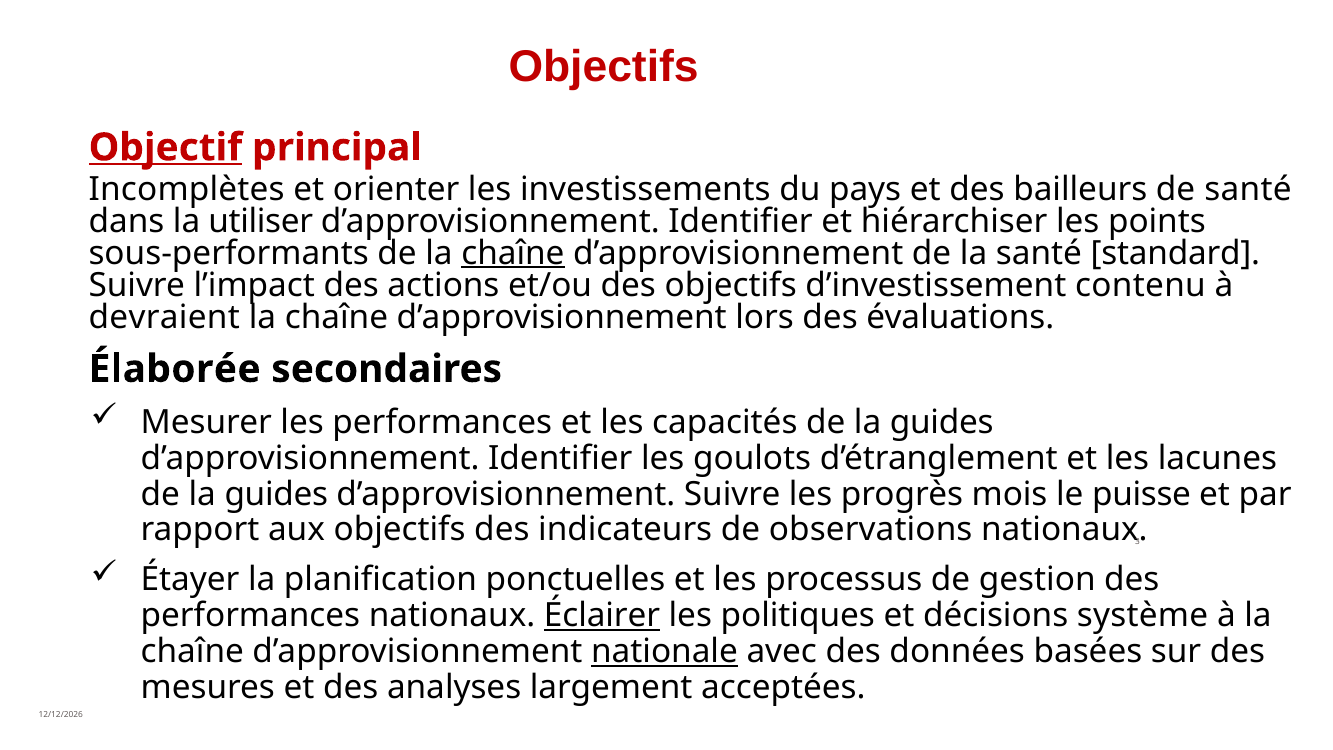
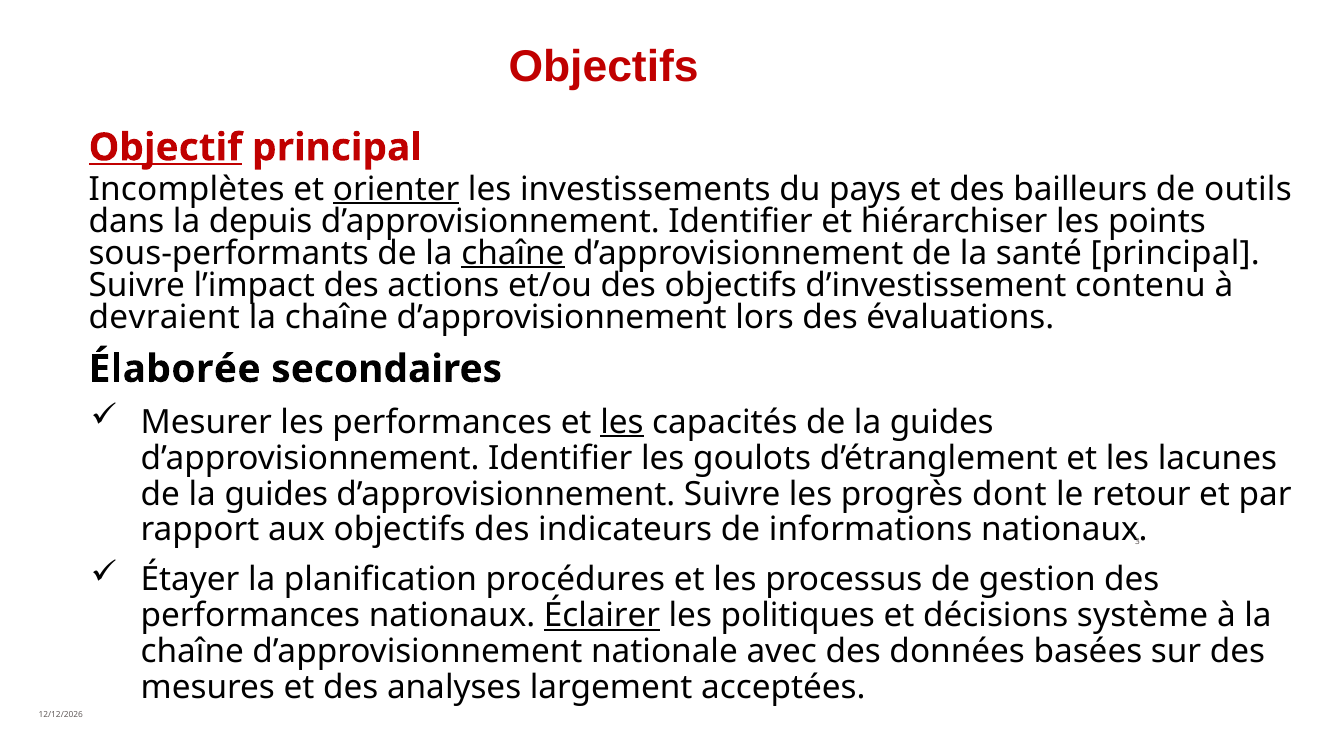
orienter underline: none -> present (396, 189)
de santé: santé -> outils (1248, 189)
utiliser: utiliser -> depuis (261, 221)
santé standard: standard -> principal (1175, 253)
les underline: none -> present (622, 422)
mois: mois -> dont (1009, 494)
puisse: puisse -> retour (1141, 494)
observations: observations -> informations (871, 530)
ponctuelles: ponctuelles -> procédures (575, 580)
nationale underline: present -> none (664, 652)
